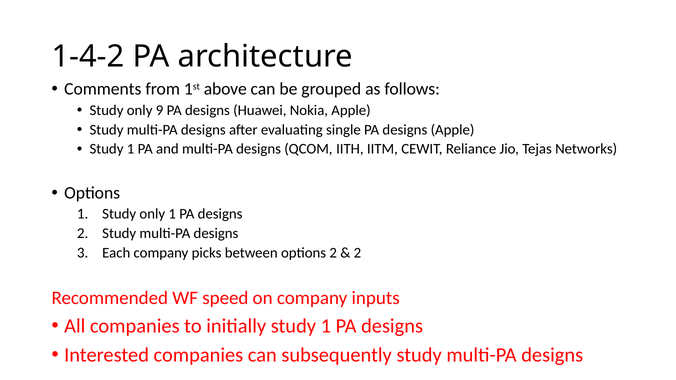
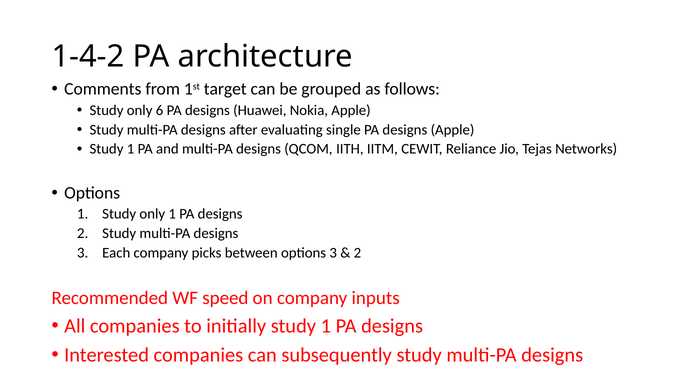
above: above -> target (225, 89)
9: 9 -> 6 (160, 110)
options 2: 2 -> 3 (333, 253)
